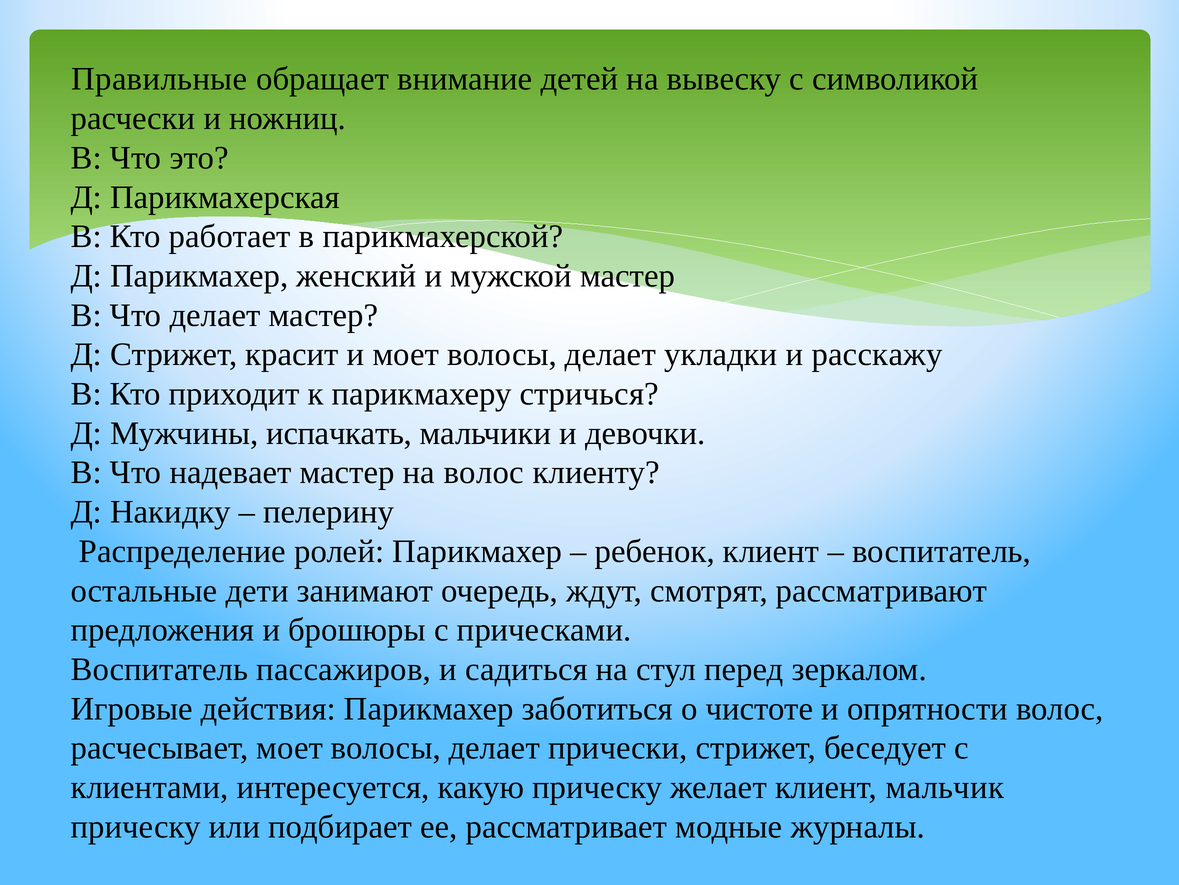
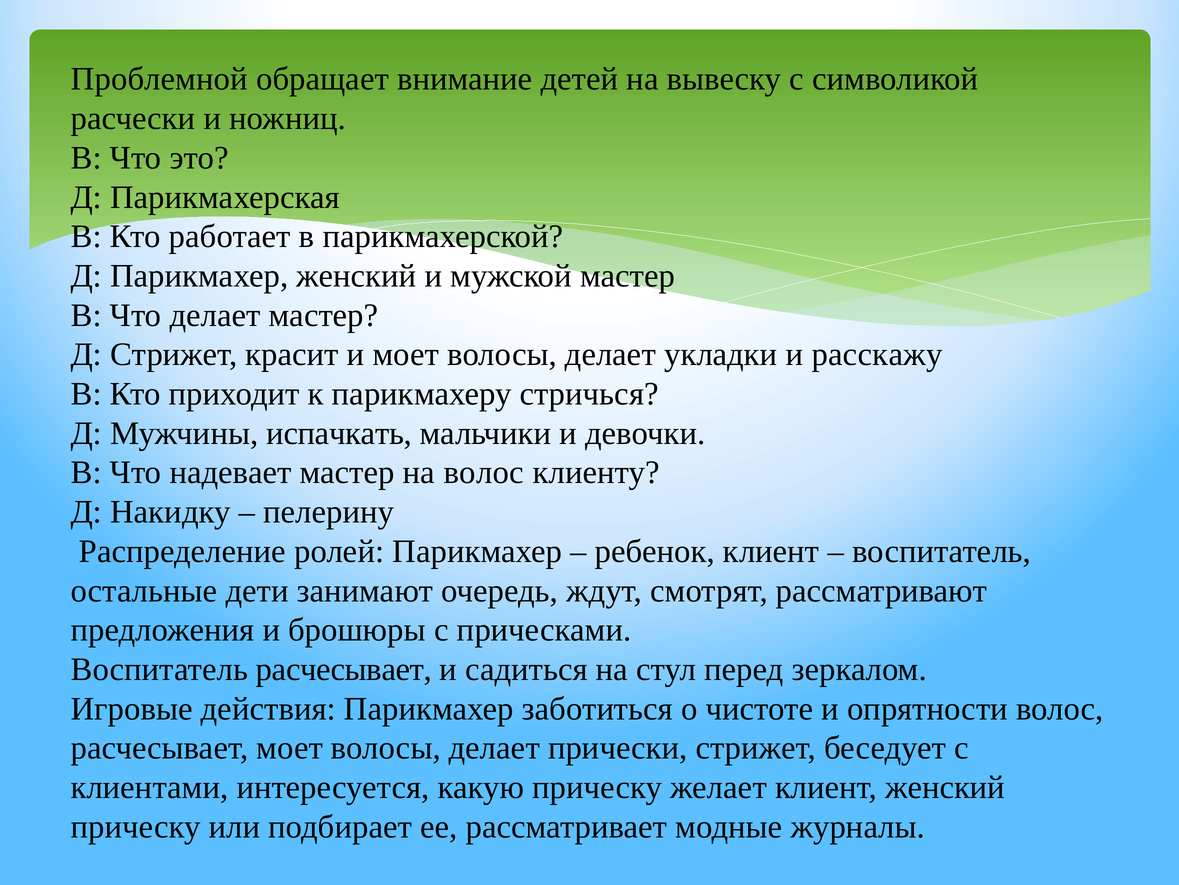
Правильные: Правильные -> Проблемной (159, 79)
Воспитатель пассажиров: пассажиров -> расчесывает (344, 669)
клиент мальчик: мальчик -> женский (945, 787)
